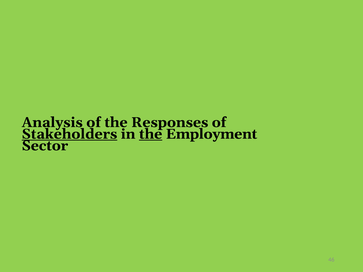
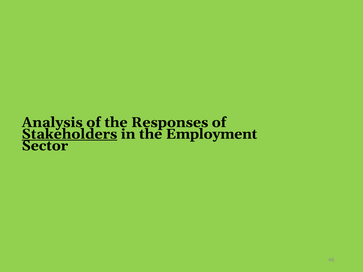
the underline: present -> none (151, 134)
